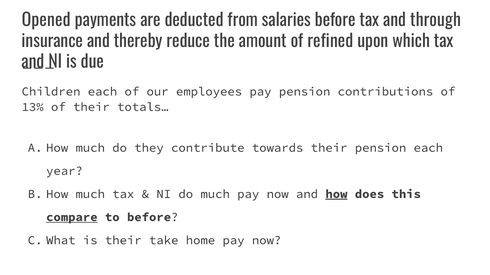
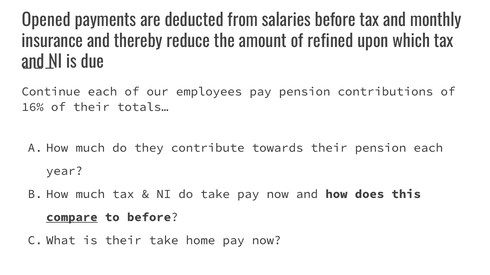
through: through -> monthly (436, 20)
Children: Children -> Continue (51, 92)
13%: 13% -> 16% (33, 107)
do much: much -> take (215, 194)
how underline: present -> none (336, 194)
